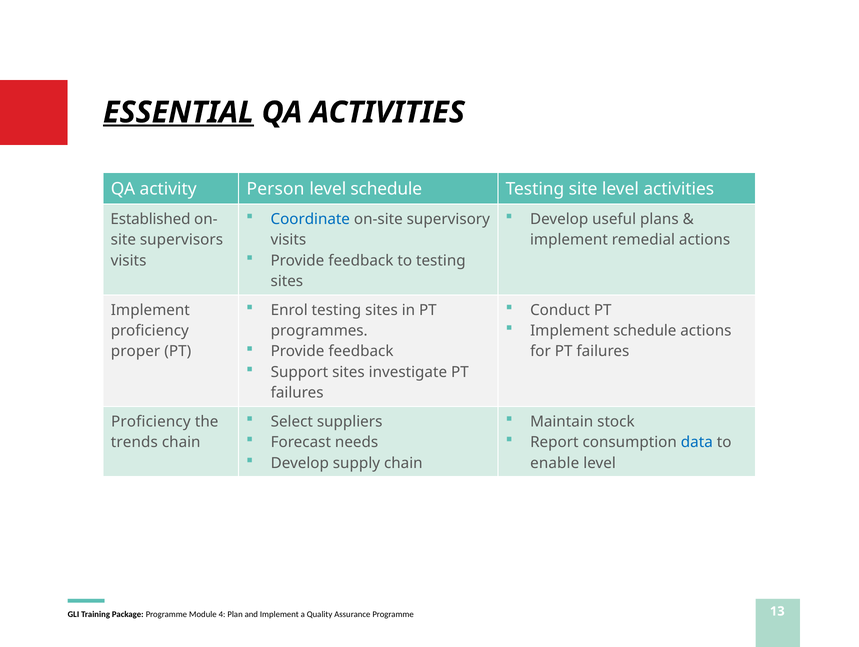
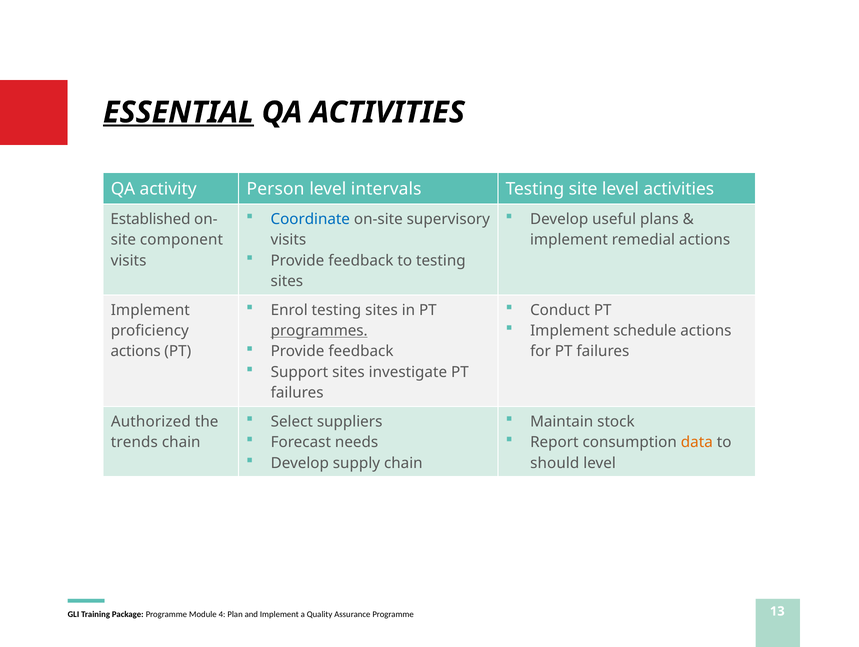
level schedule: schedule -> intervals (386, 189)
supervisors: supervisors -> component (181, 240)
programmes underline: none -> present (319, 330)
proper: proper -> actions (136, 351)
Proficiency: Proficiency -> Authorized (151, 421)
data colour: blue -> orange (697, 442)
enable: enable -> should (555, 463)
